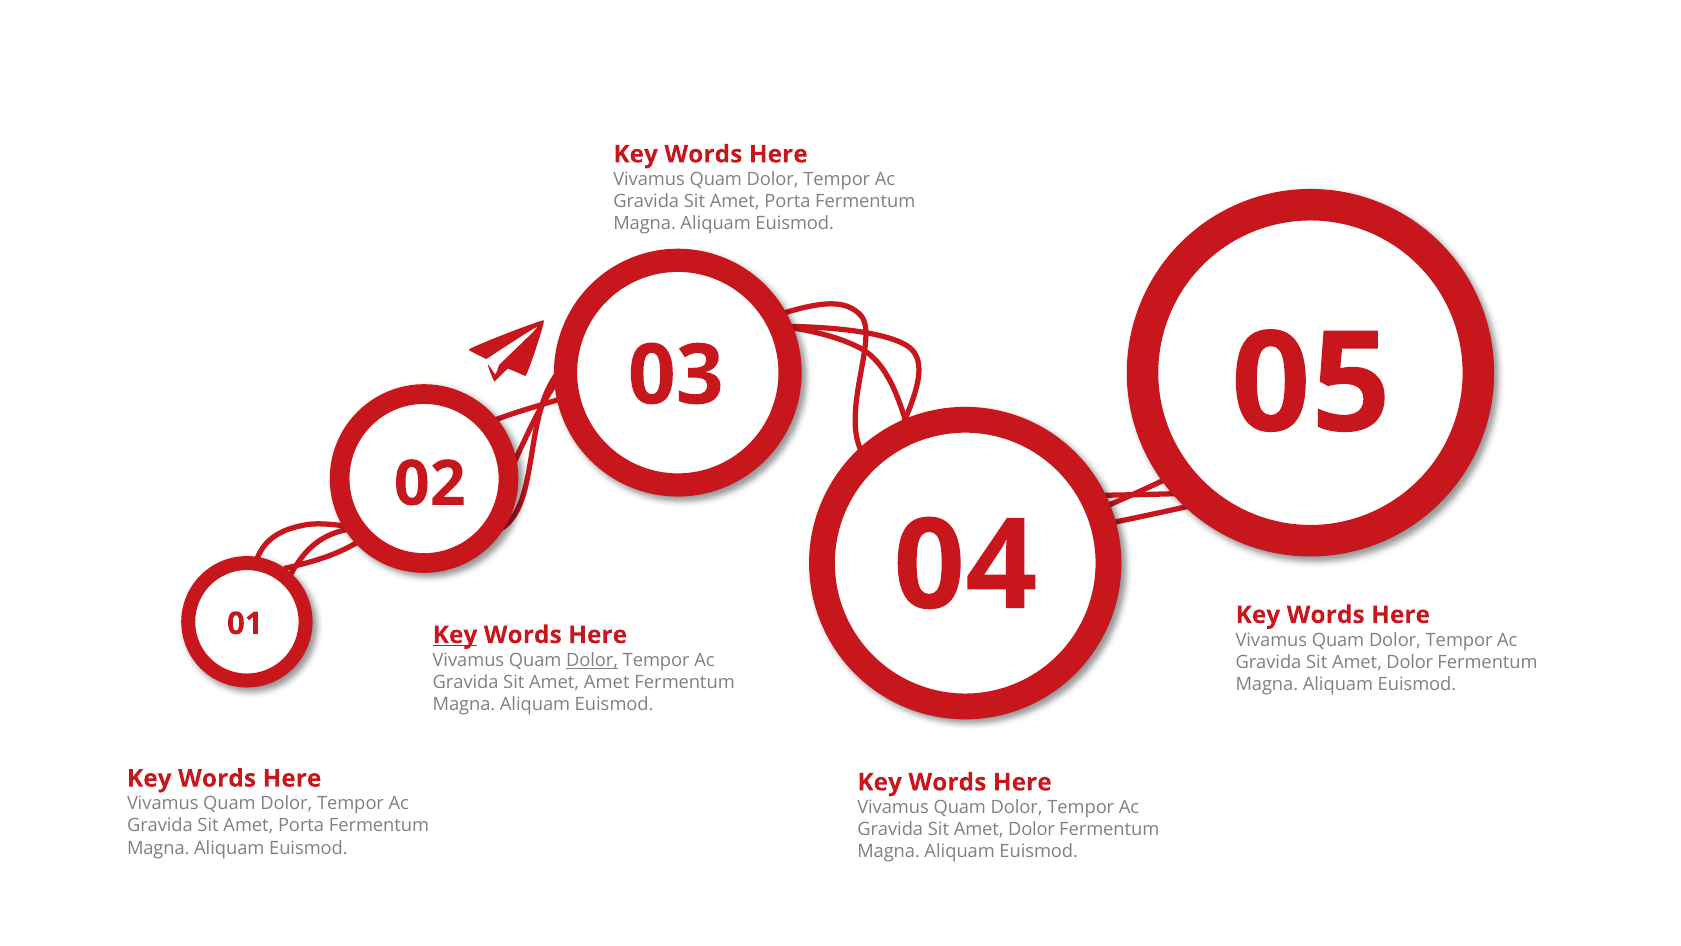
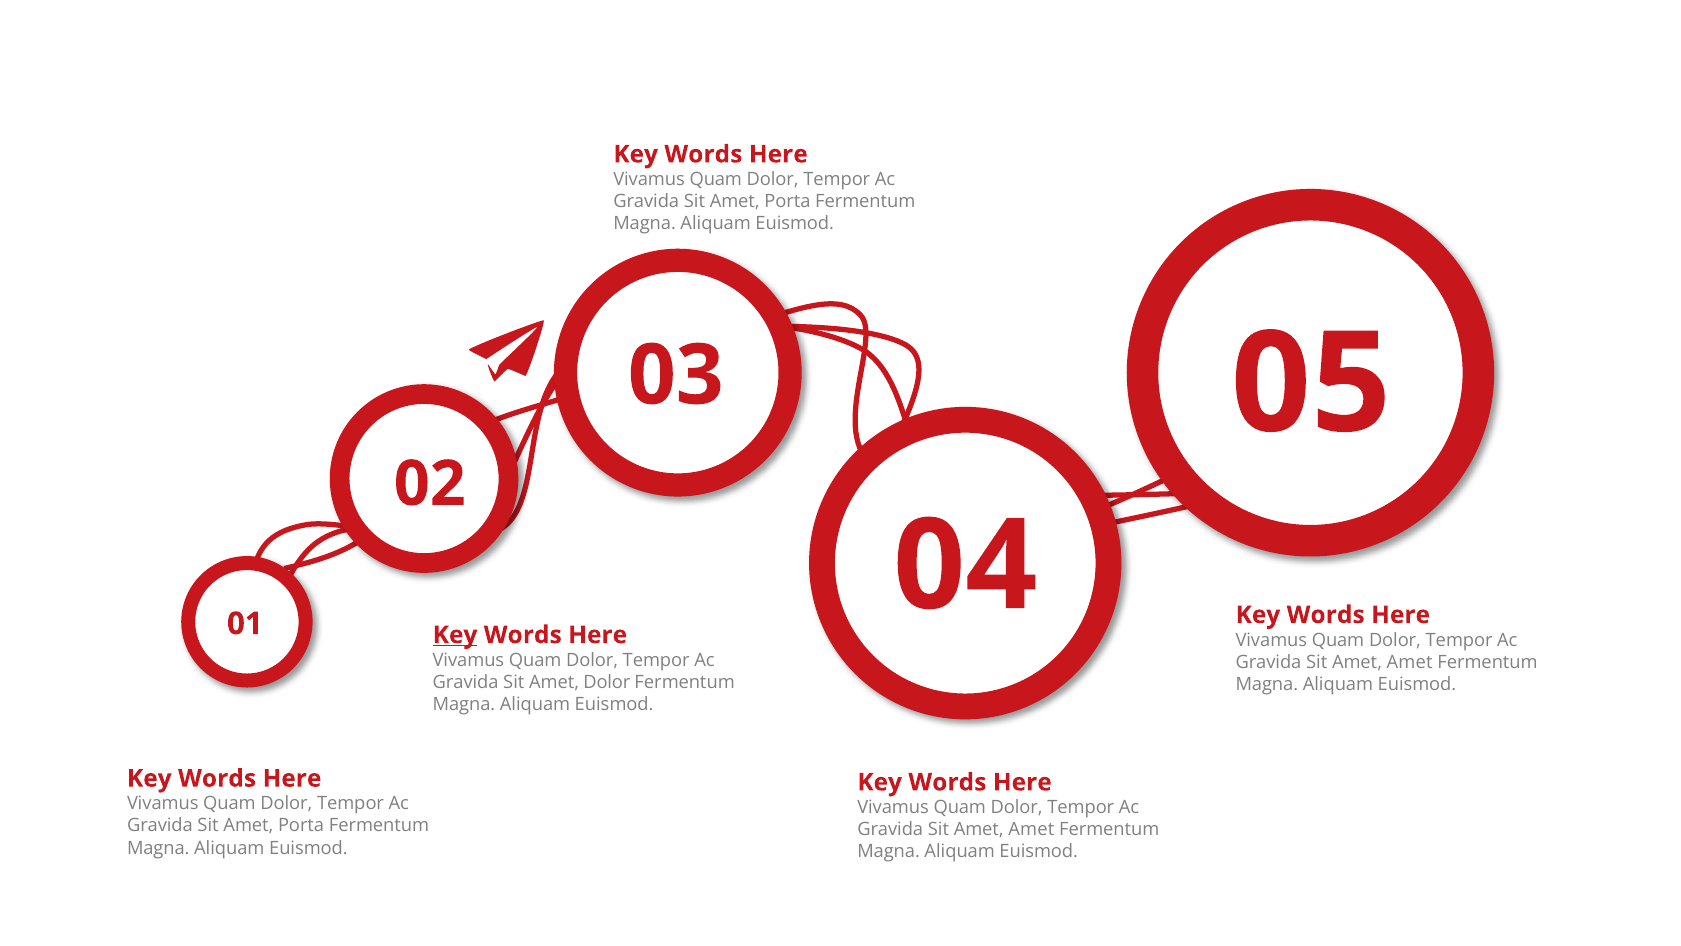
Dolor underline: present -> none (592, 660)
Dolor: Dolor -> Amet (1410, 662)
Amet Amet: Amet -> Dolor (607, 682)
Dolor: Dolor -> Amet (1031, 829)
